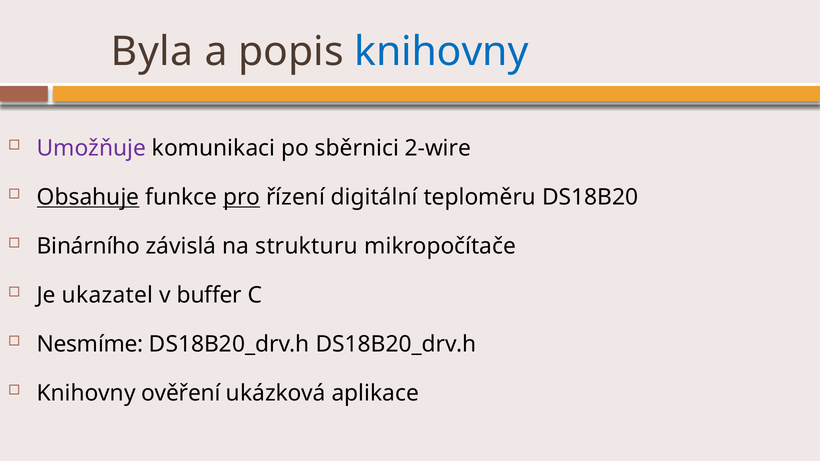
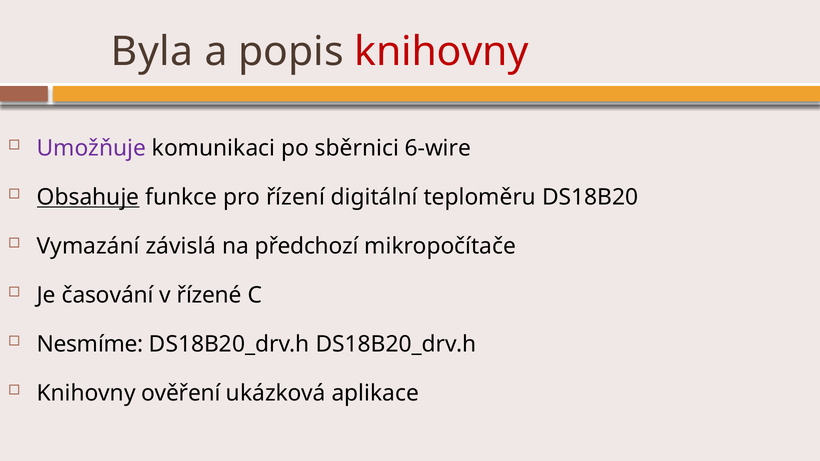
knihovny colour: blue -> red (441, 52)
2-wire: 2-wire -> 6-wire (438, 148)
pro underline: present -> none (242, 197)
Binárního: Binárního -> Vymazání (88, 246)
strukturu: strukturu -> předchozí (307, 246)
ukazatel: ukazatel -> časování (108, 295)
buffer: buffer -> řízené (209, 295)
